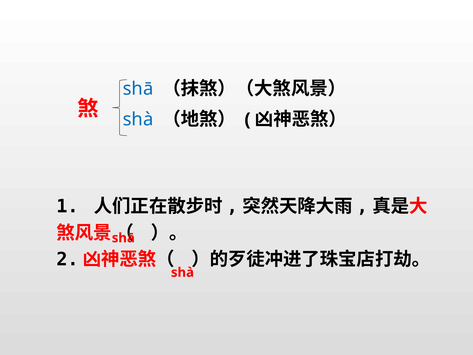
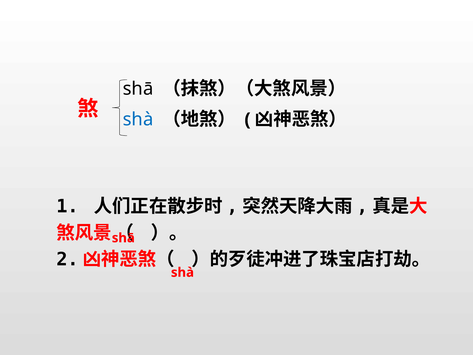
shā colour: blue -> black (138, 89)
